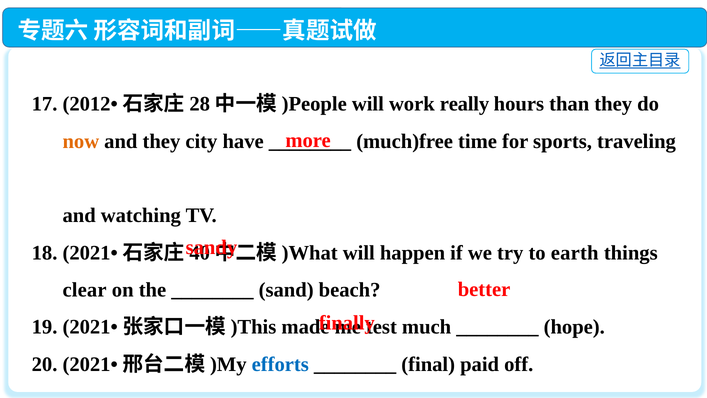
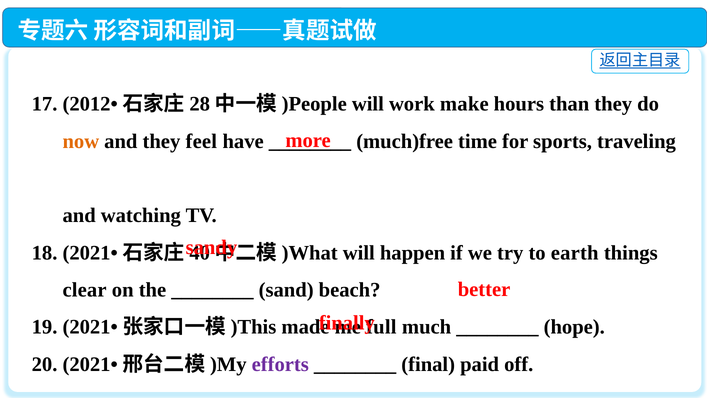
really: really -> make (464, 104)
city: city -> feel (201, 141)
test: test -> full (381, 327)
efforts colour: blue -> purple (280, 364)
